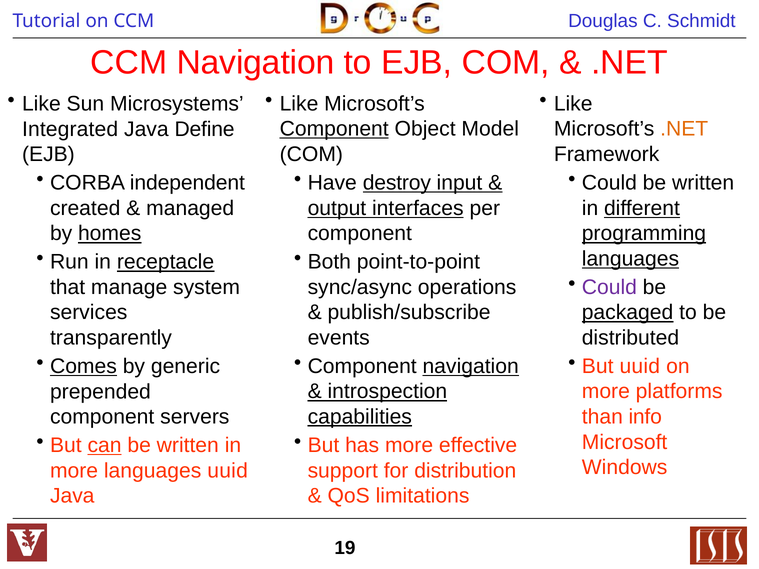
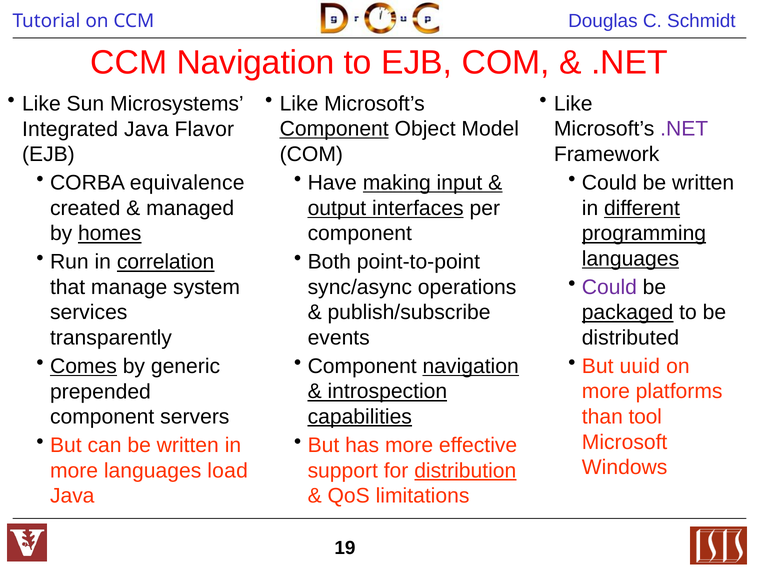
Define: Define -> Flavor (204, 129)
.NET colour: orange -> purple (684, 129)
independent: independent -> equivalence (187, 183)
destroy: destroy -> making (397, 183)
receptacle: receptacle -> correlation (166, 262)
info: info -> tool (645, 417)
can underline: present -> none (105, 446)
distribution underline: none -> present (465, 471)
languages uuid: uuid -> load (228, 471)
